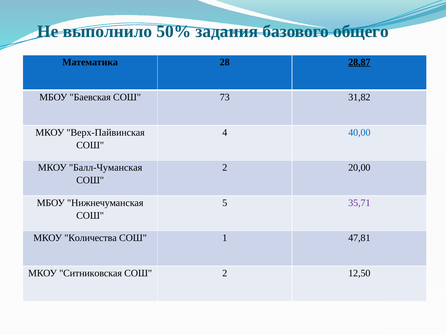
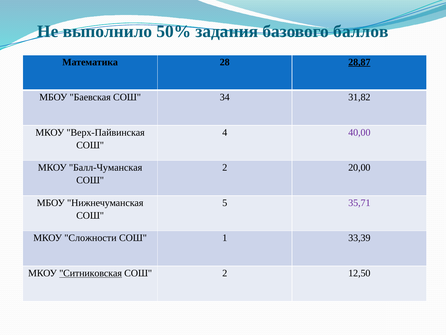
общего: общего -> баллов (361, 31)
73: 73 -> 34 (225, 97)
40,00 colour: blue -> purple (359, 132)
Количества: Количества -> Сложности (90, 238)
47,81: 47,81 -> 33,39 (359, 238)
Ситниковская underline: none -> present (91, 273)
